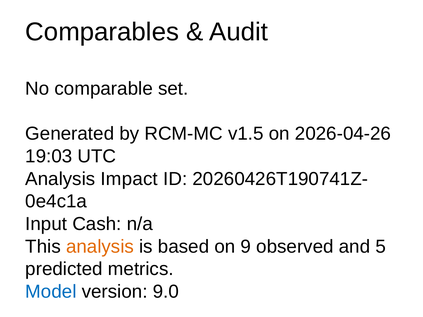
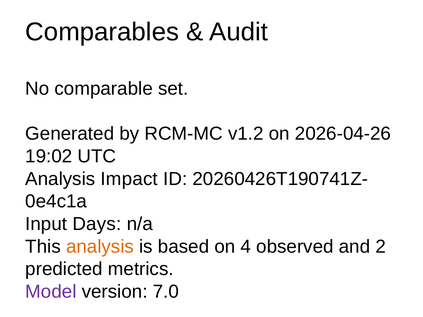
v1.5: v1.5 -> v1.2 (246, 134)
19:03: 19:03 -> 19:02 (49, 156)
Cash: Cash -> Days (97, 224)
9: 9 -> 4 (246, 247)
5: 5 -> 2 (381, 247)
Model colour: blue -> purple (51, 292)
9.0: 9.0 -> 7.0 (166, 292)
